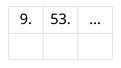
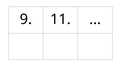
53: 53 -> 11 (61, 19)
